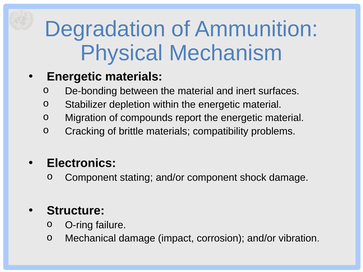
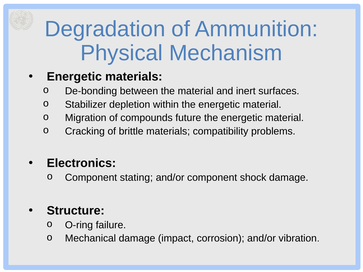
report: report -> future (188, 118)
